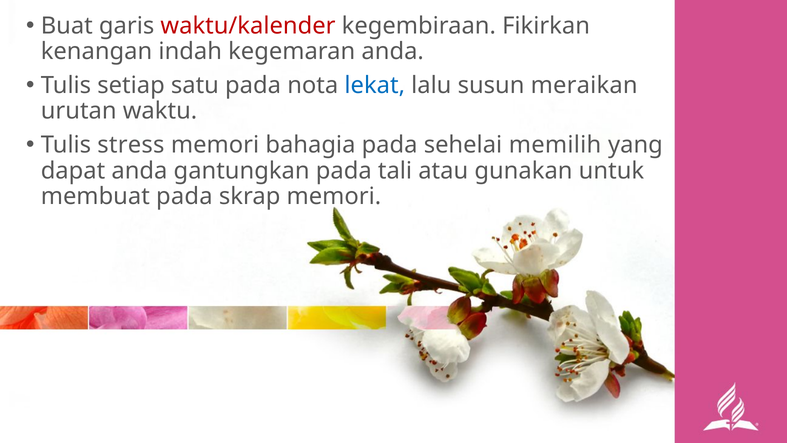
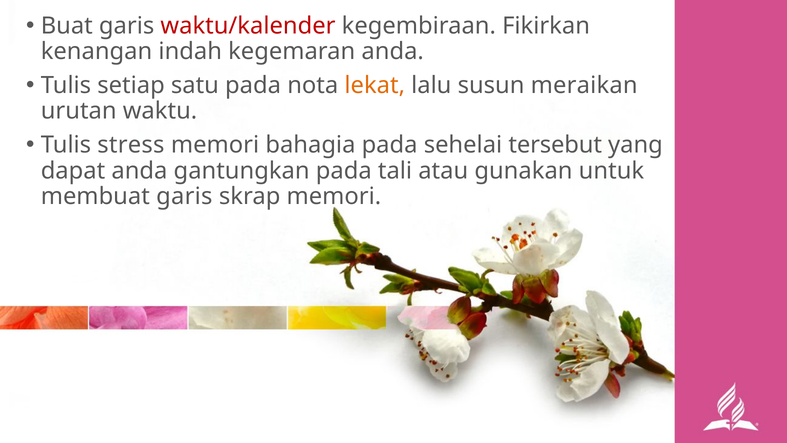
lekat colour: blue -> orange (375, 85)
memilih: memilih -> tersebut (555, 145)
membuat pada: pada -> garis (184, 196)
